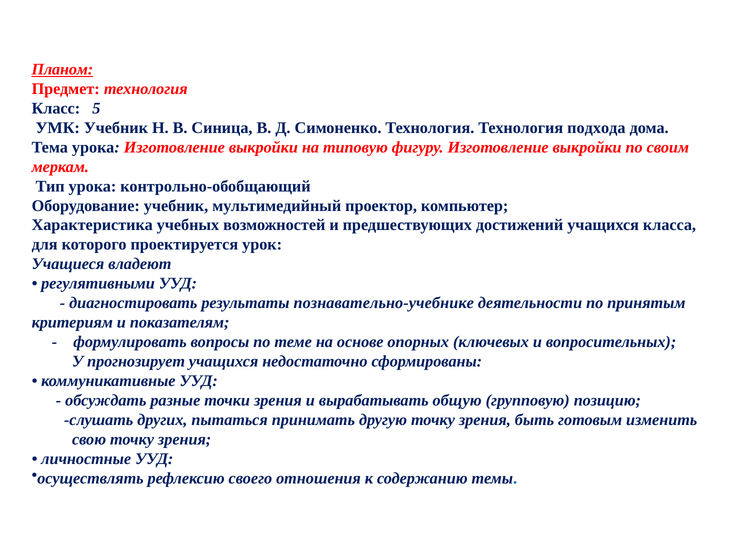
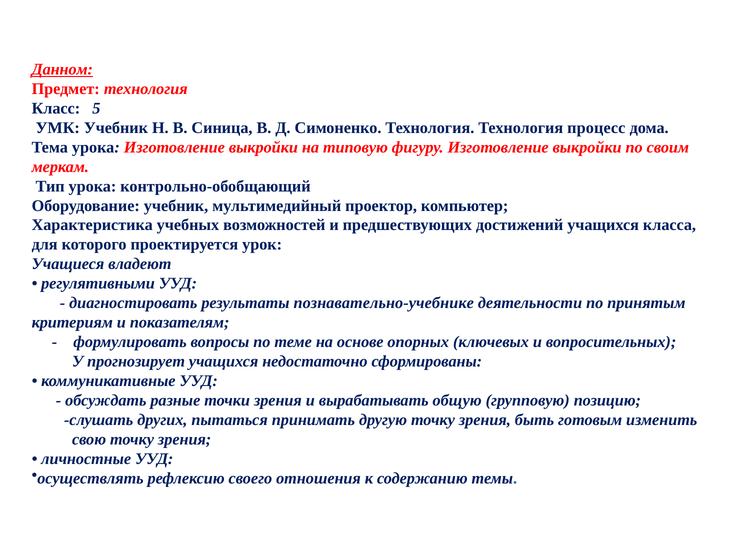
Планом: Планом -> Данном (62, 69)
подхода: подхода -> процесс (596, 128)
